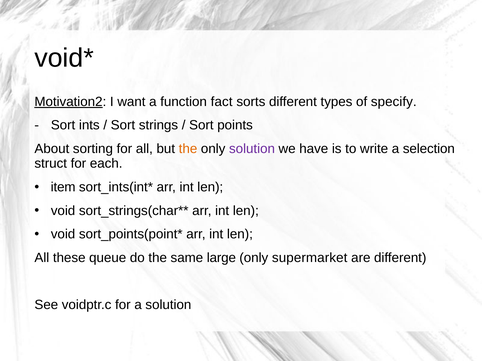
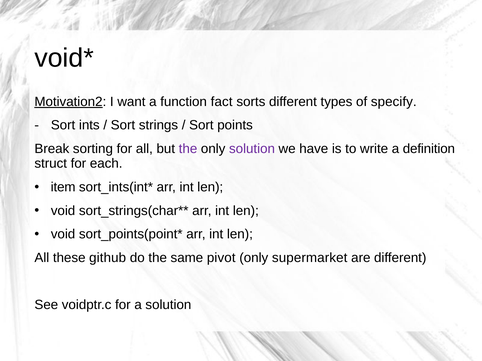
About: About -> Break (52, 149)
the colour: orange -> purple (188, 149)
selection: selection -> definition (429, 149)
queue: queue -> github (108, 258)
large: large -> pivot (221, 258)
